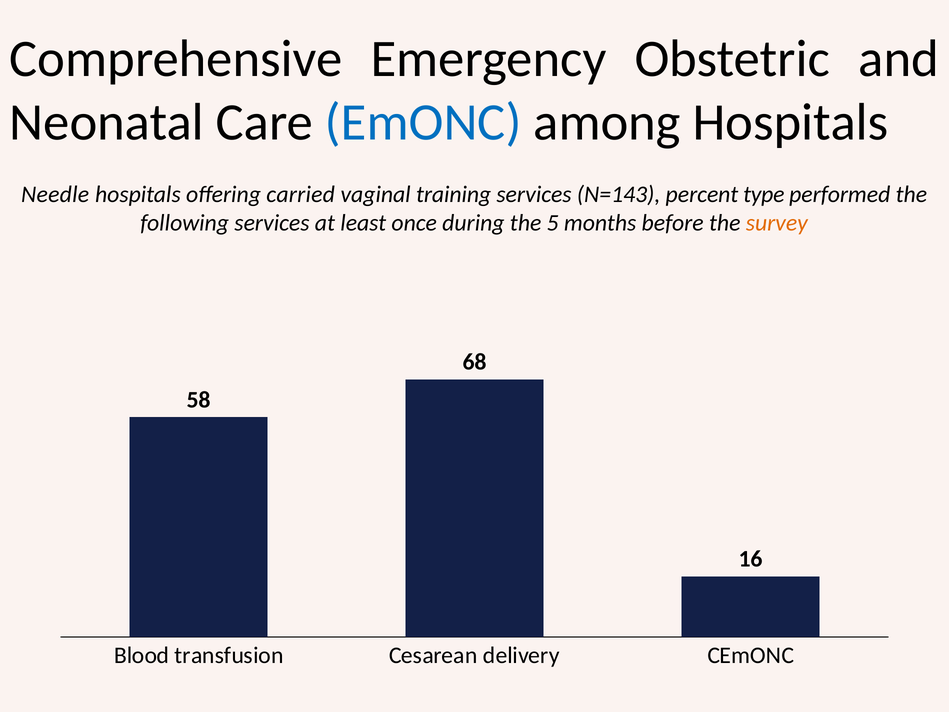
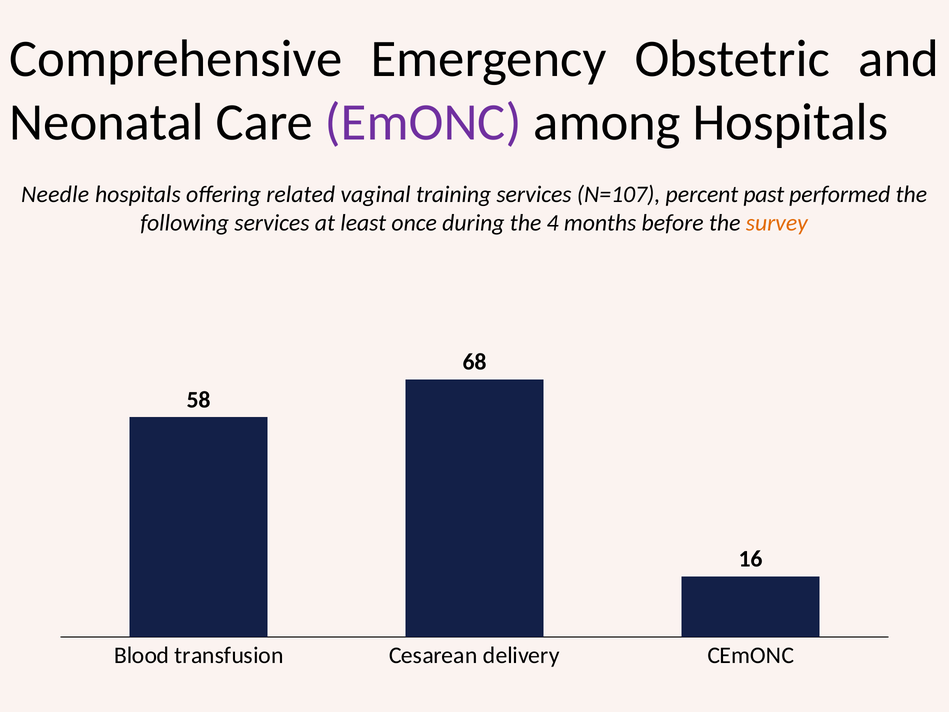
EmONC colour: blue -> purple (423, 122)
carried: carried -> related (301, 195)
N=143: N=143 -> N=107 (619, 195)
type: type -> past (764, 195)
5: 5 -> 4 (553, 223)
